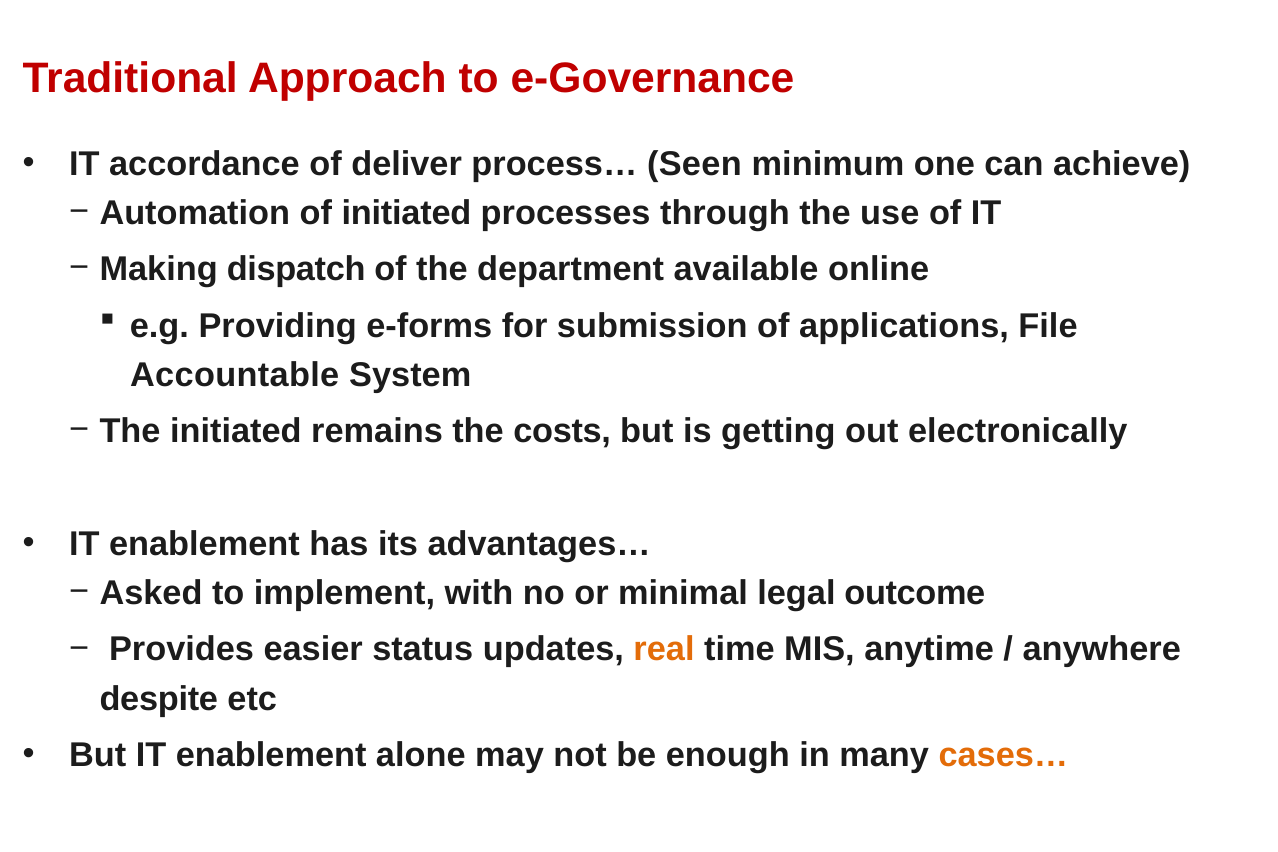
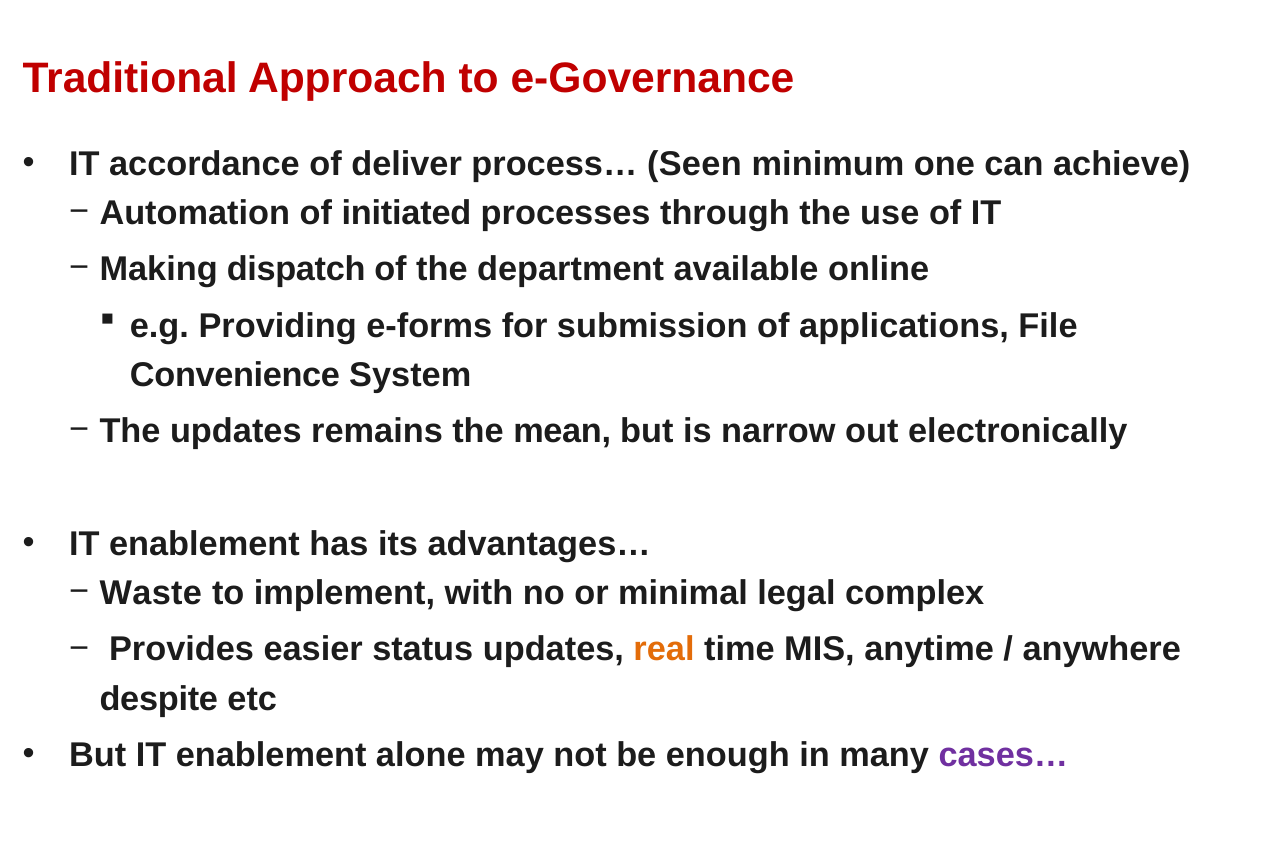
Accountable: Accountable -> Convenience (235, 375)
The initiated: initiated -> updates (236, 431)
costs: costs -> mean (562, 431)
getting: getting -> narrow (778, 431)
Asked: Asked -> Waste (151, 593)
outcome: outcome -> complex (915, 593)
cases… colour: orange -> purple (1003, 755)
